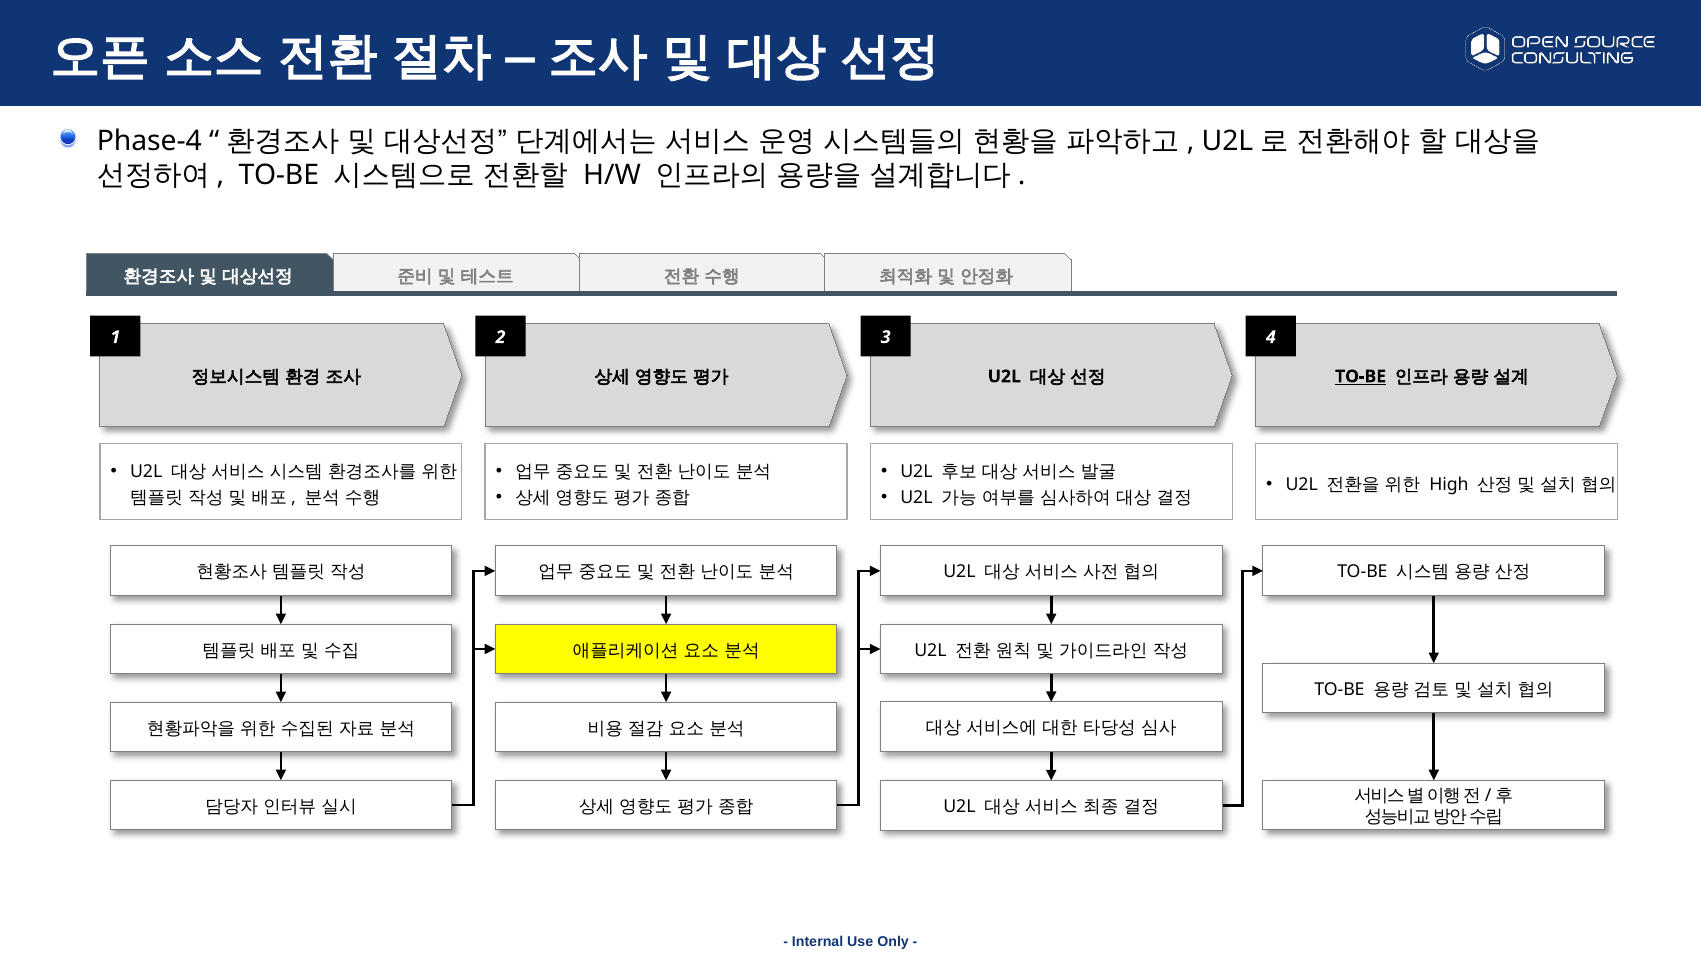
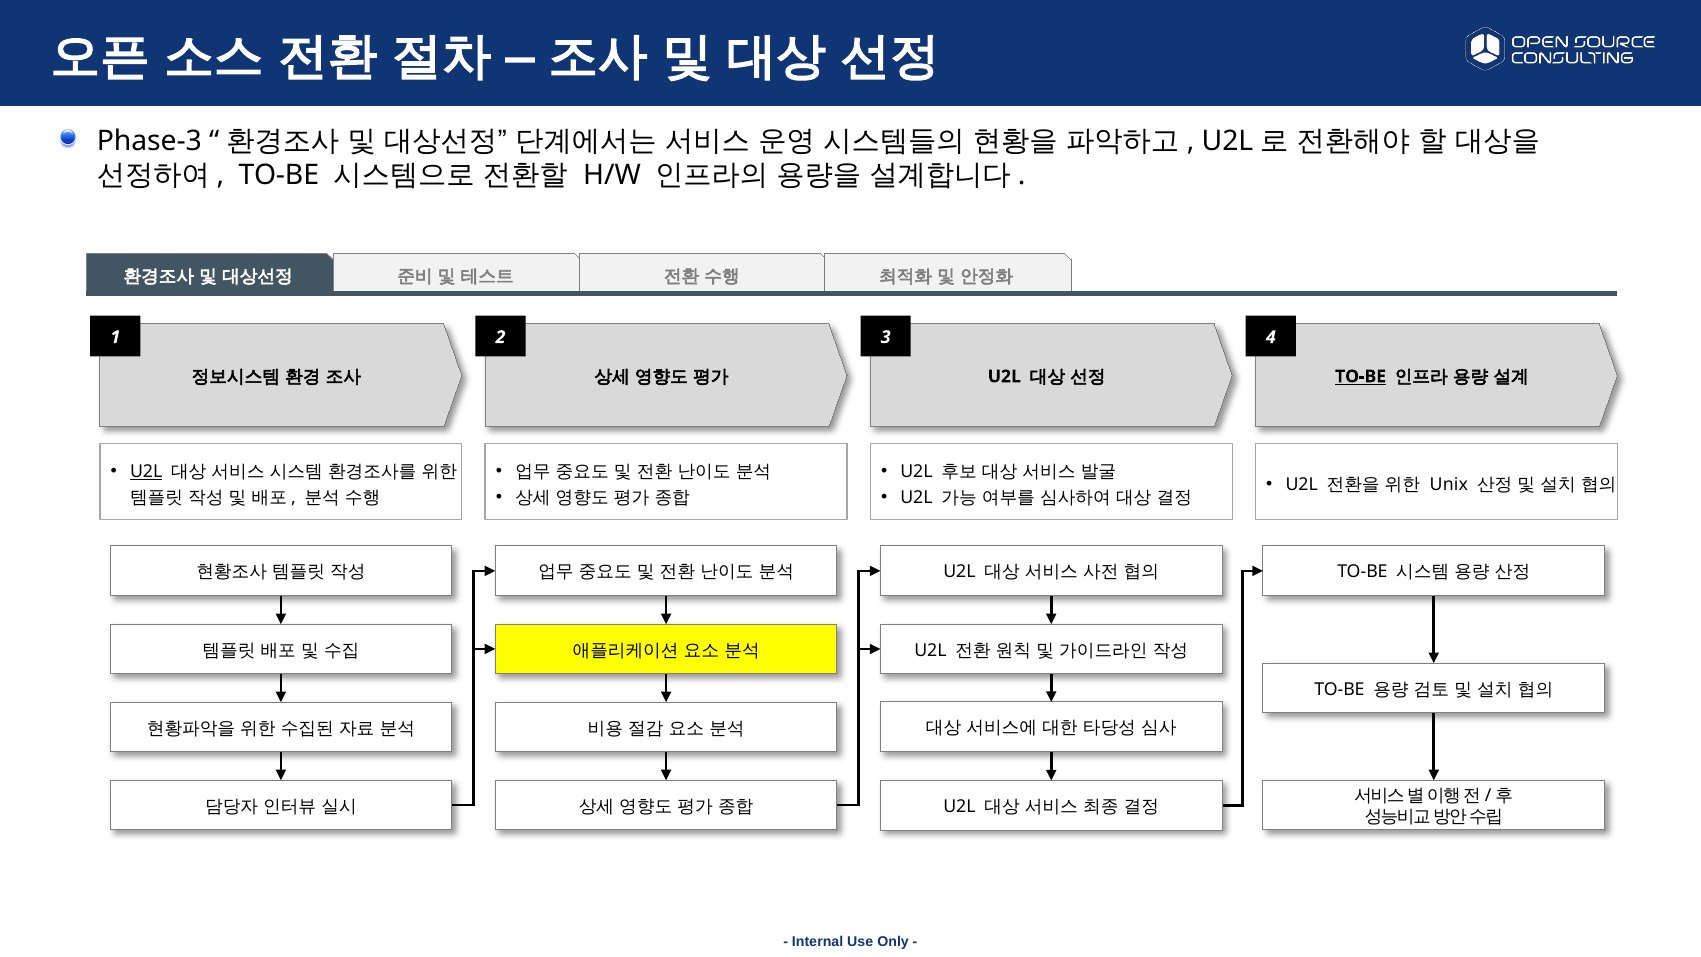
Phase-4: Phase-4 -> Phase-3 (149, 141)
U2L underline: none -> present (146, 472)
High: High -> Unix (1449, 485)
